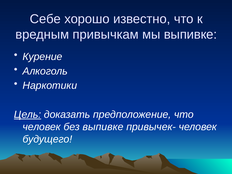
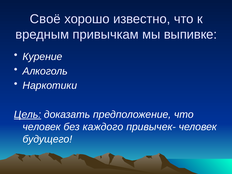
Себе: Себе -> Своё (45, 19)
без выпивке: выпивке -> каждого (103, 127)
